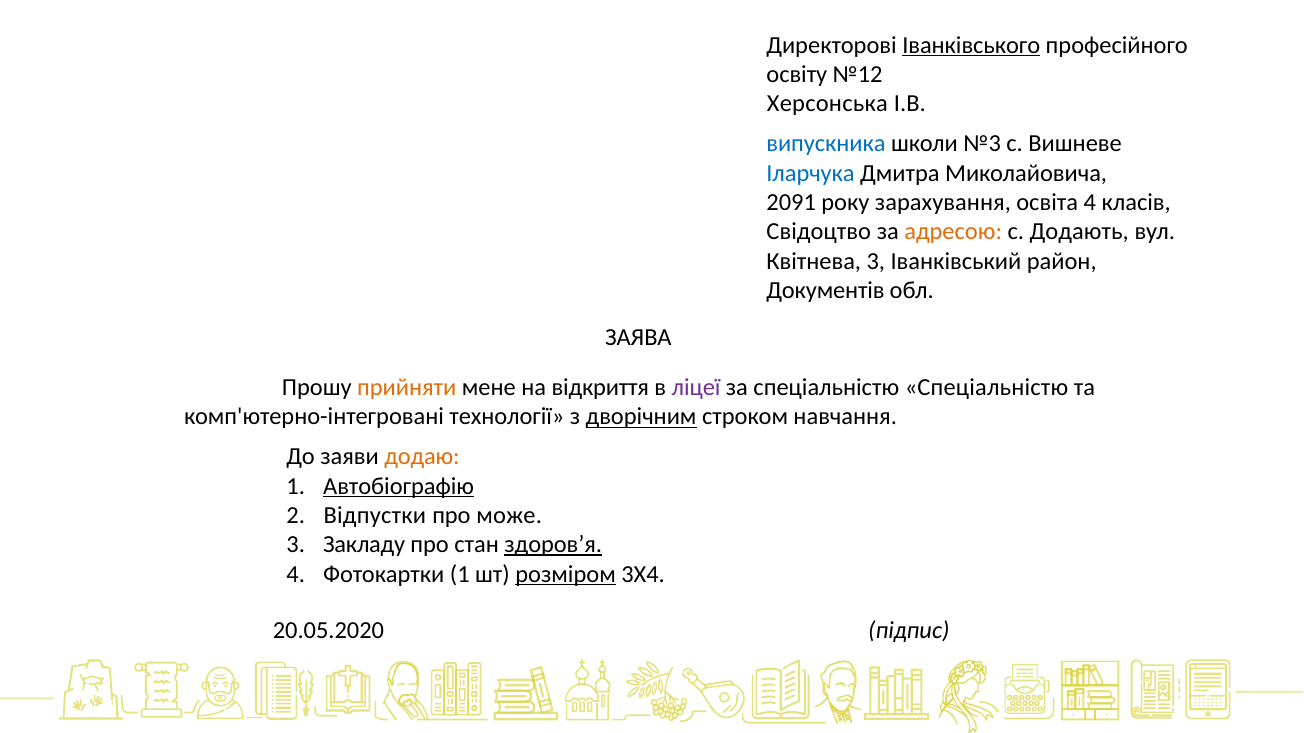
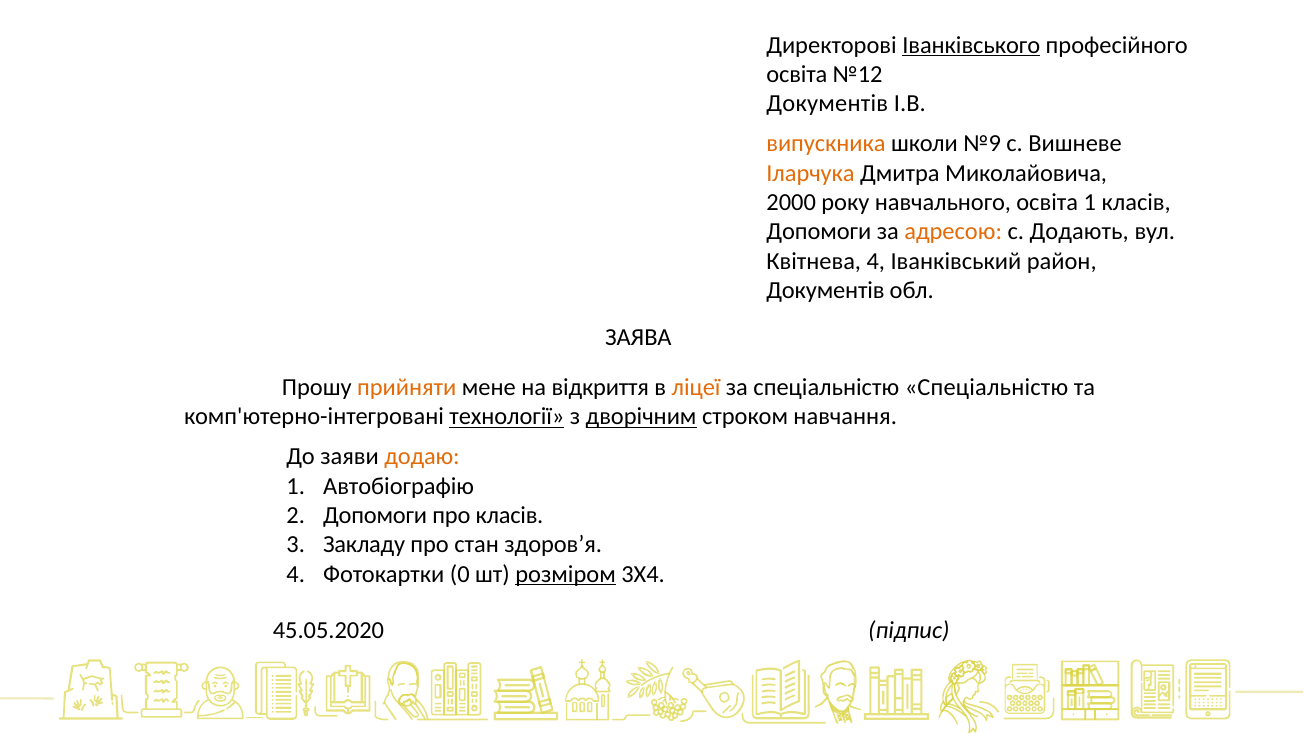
освіту: освіту -> освіта (797, 75)
Херсонська: Херсонська -> Документів (827, 104)
випускника colour: blue -> orange (826, 144)
№3: №3 -> №9 (982, 144)
Іларчука colour: blue -> orange (811, 173)
2091: 2091 -> 2000 (791, 203)
зарахування: зарахування -> навчального (943, 203)
освіта 4: 4 -> 1 (1090, 203)
Свідоцтво: Свідоцтво -> Допомоги (819, 232)
Квітнева 3: 3 -> 4 (876, 261)
ліцеї colour: purple -> orange (696, 388)
технології underline: none -> present (507, 417)
Автобіографію underline: present -> none (399, 486)
Відпустки: Відпустки -> Допомоги (375, 516)
про може: може -> класів (509, 516)
здоров’я underline: present -> none (553, 545)
Фотокартки 1: 1 -> 0 (460, 574)
20.05.2020: 20.05.2020 -> 45.05.2020 (328, 631)
